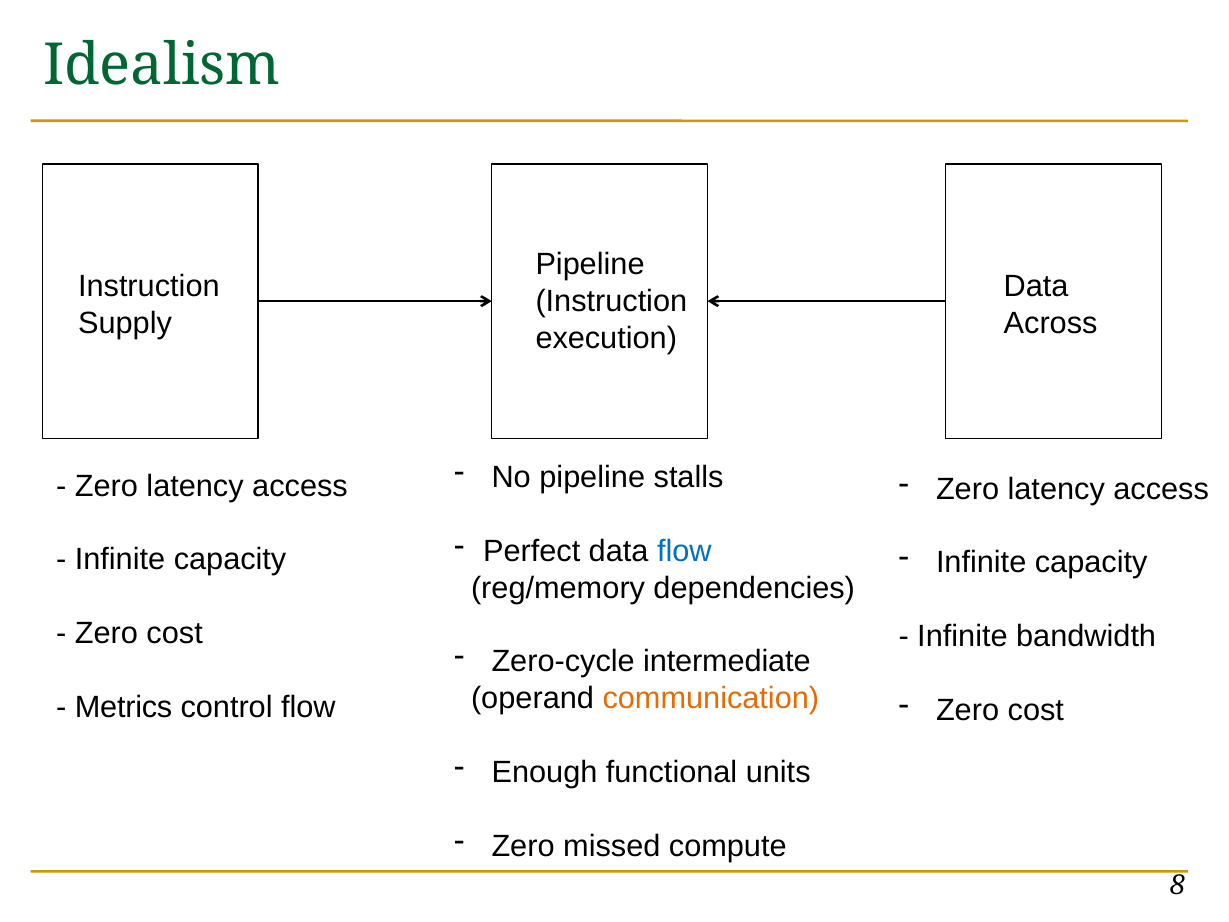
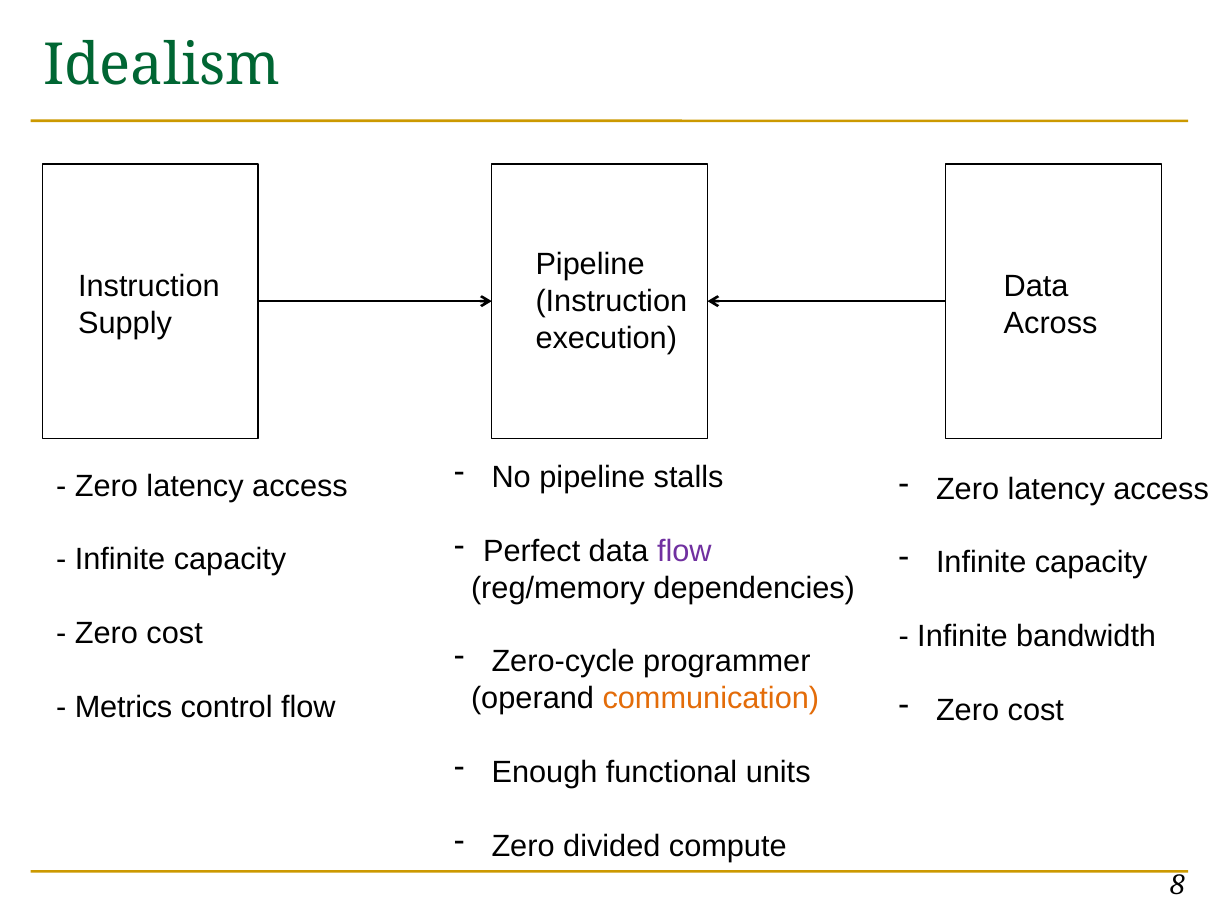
flow colour: blue -> purple (684, 551)
intermediate: intermediate -> programmer (727, 662)
missed: missed -> divided (612, 846)
